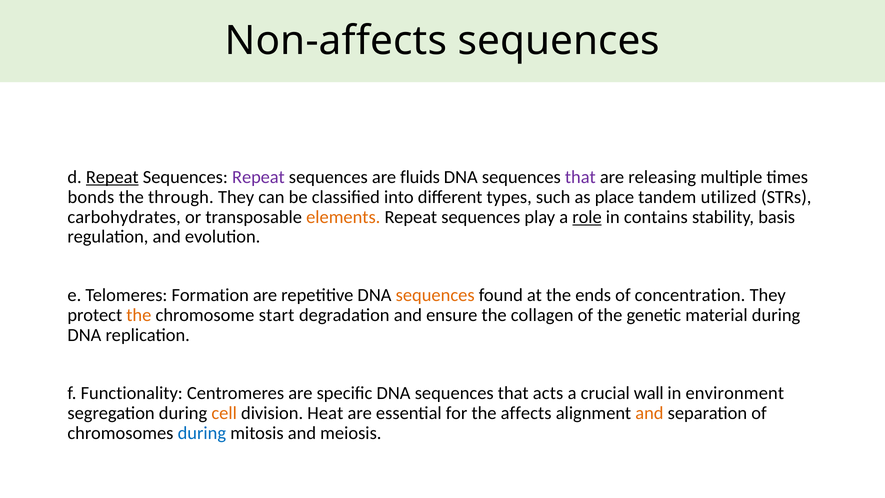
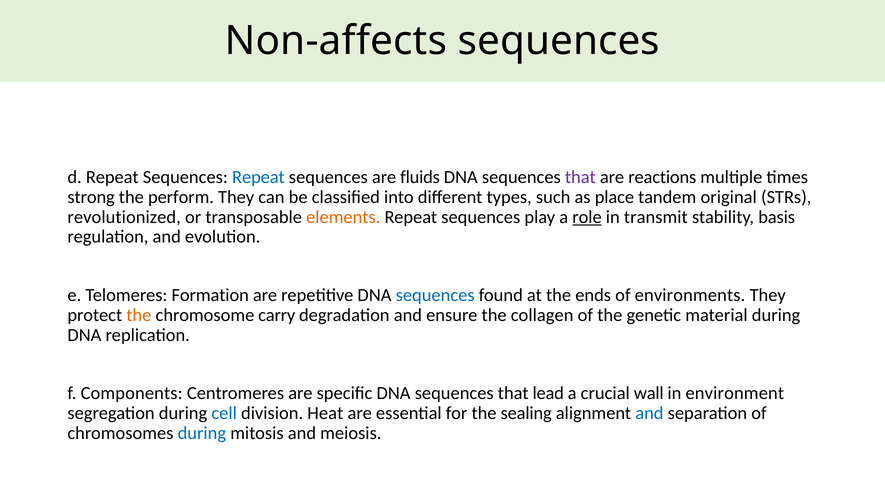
Repeat underline: present -> none (112, 177)
Repeat colour: purple -> blue (258, 177)
releasing: releasing -> reactions (662, 177)
bonds: bonds -> strong (91, 197)
through: through -> perform (181, 197)
utilized: utilized -> original (729, 197)
carbohydrates: carbohydrates -> revolutionized (124, 217)
contains: contains -> transmit (656, 217)
sequences colour: orange -> blue (435, 295)
concentration: concentration -> environments (690, 295)
start: start -> carry (277, 315)
Functionality: Functionality -> Components (132, 393)
acts: acts -> lead (548, 393)
cell colour: orange -> blue (224, 413)
affects: affects -> sealing (526, 413)
and colour: orange -> blue (649, 413)
